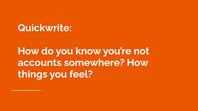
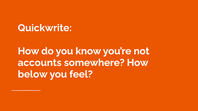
things: things -> below (33, 74)
